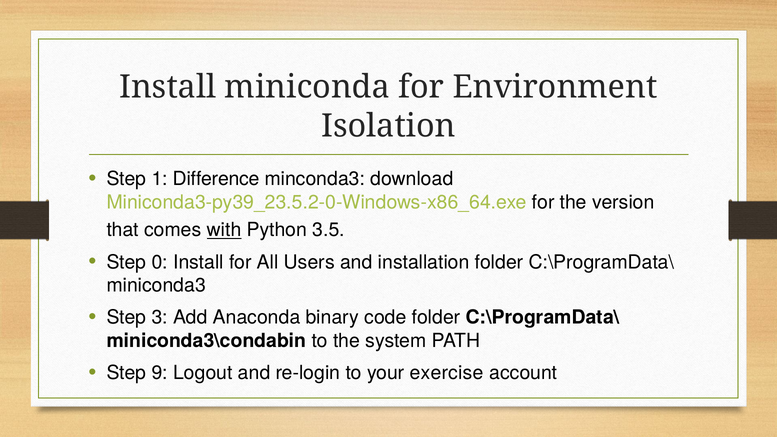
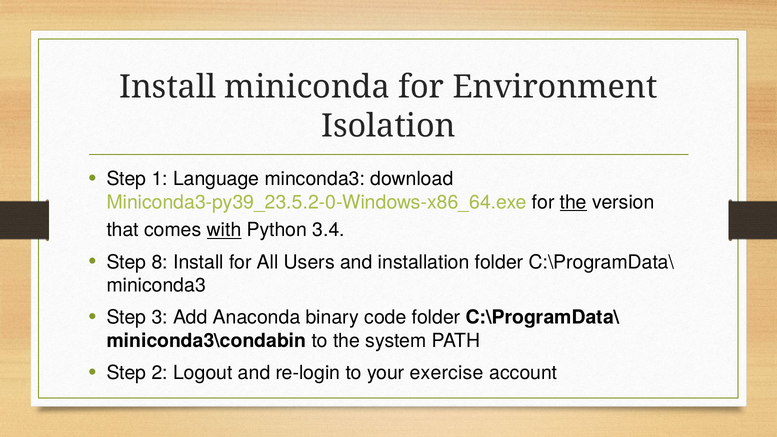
Difference: Difference -> Language (216, 179)
the underline: none -> present (573, 202)
3.5: 3.5 -> 3.4 (329, 230)
0: 0 -> 8 (160, 262)
9: 9 -> 2 (160, 373)
